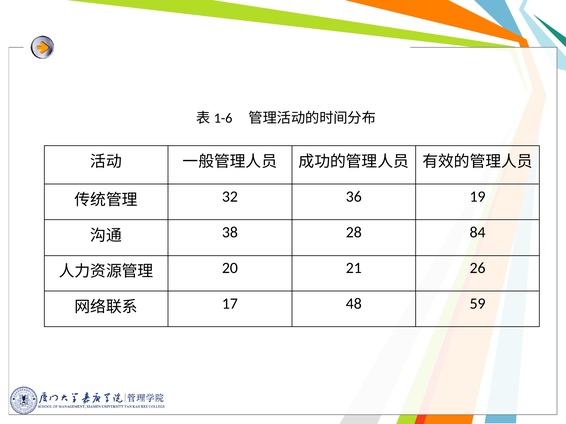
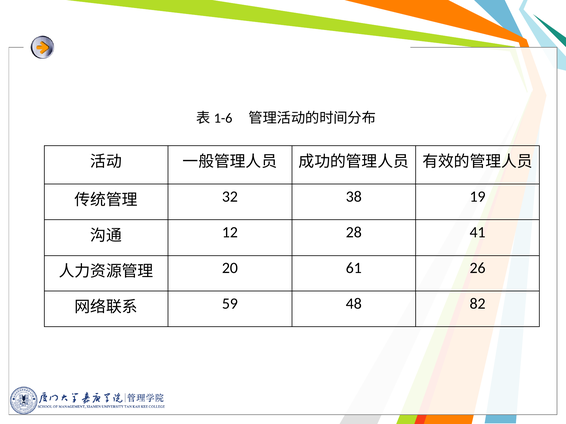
36: 36 -> 38 (354, 197)
38: 38 -> 12 (230, 233)
84: 84 -> 41 (478, 233)
21: 21 -> 61 (354, 268)
17: 17 -> 59 (230, 304)
59: 59 -> 82 (478, 304)
